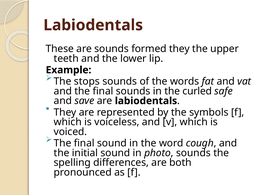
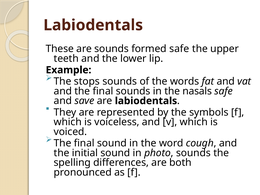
formed they: they -> safe (179, 49)
curled: curled -> nasals (197, 91)
